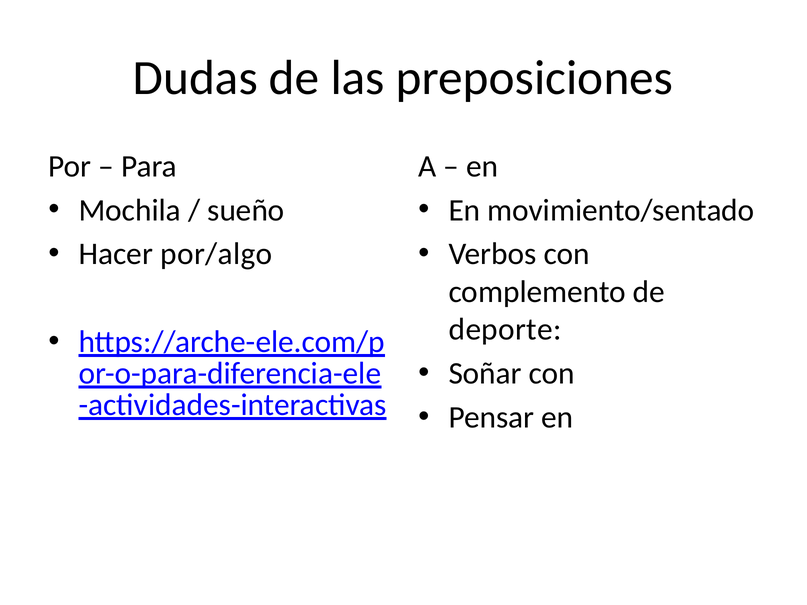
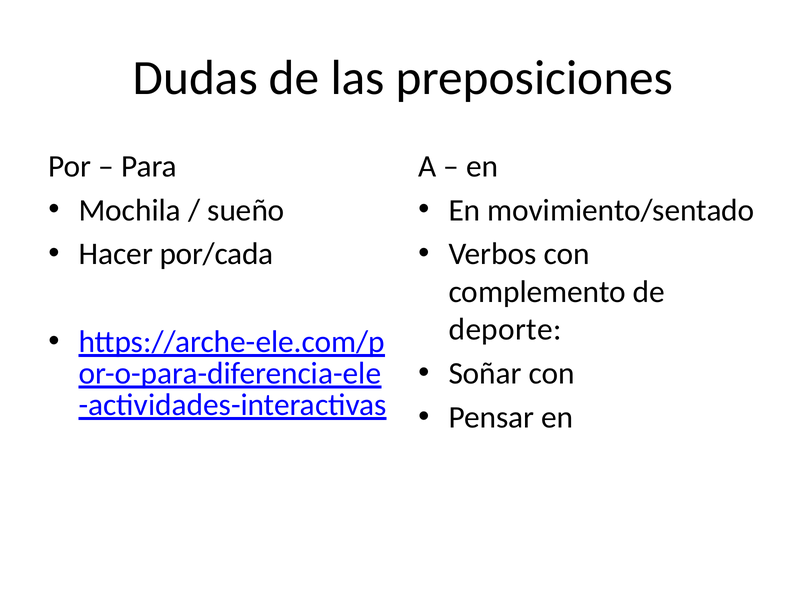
por/algo: por/algo -> por/cada (217, 254)
